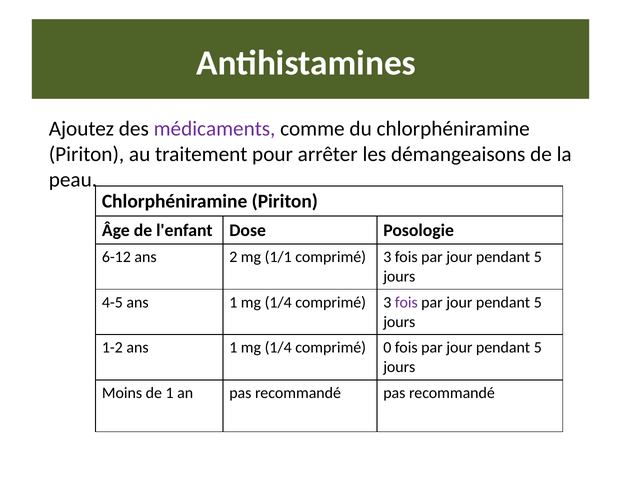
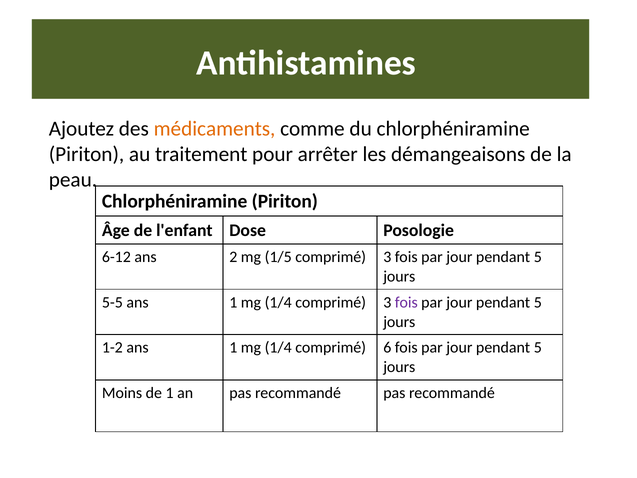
médicaments colour: purple -> orange (215, 129)
1/1: 1/1 -> 1/5 (278, 257)
4-5: 4-5 -> 5-5 (112, 302)
0: 0 -> 6 (387, 348)
